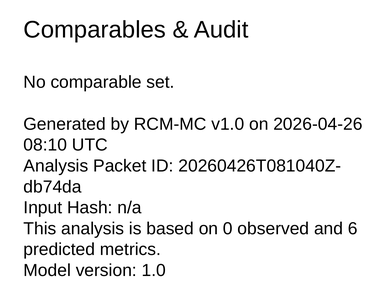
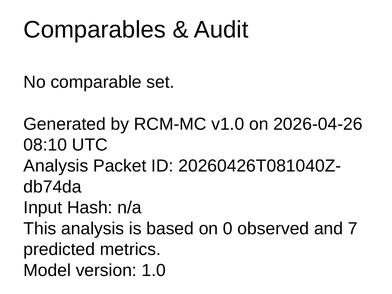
6: 6 -> 7 (353, 229)
